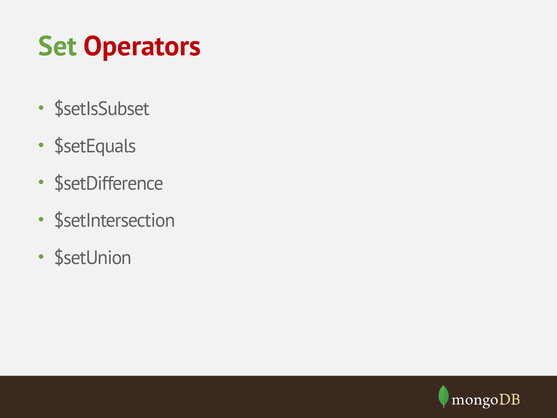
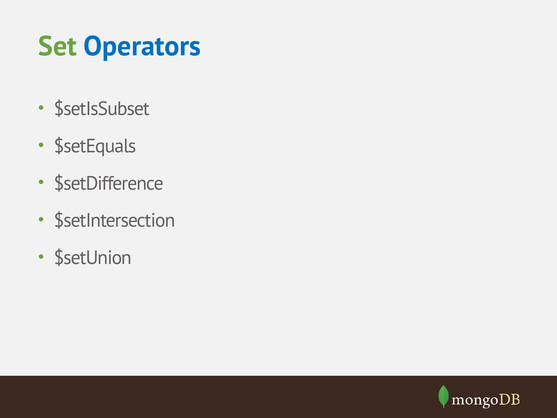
Operators colour: red -> blue (142, 46)
